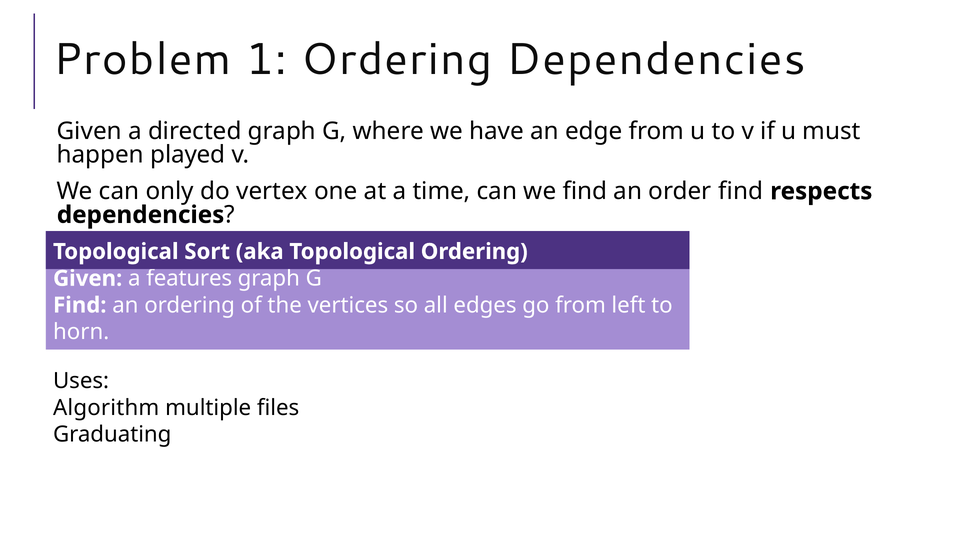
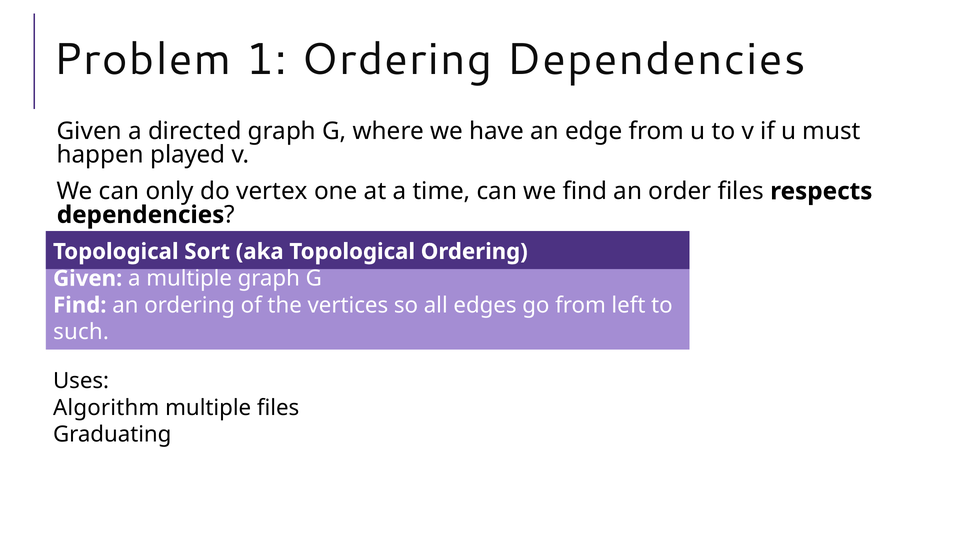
order find: find -> files (741, 191)
a features: features -> multiple (189, 278)
horn: horn -> such (81, 332)
